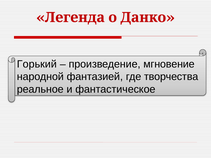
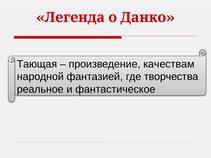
Горький: Горький -> Тающая (37, 64)
мгновение: мгновение -> качествам (169, 64)
